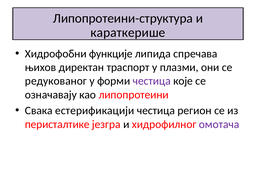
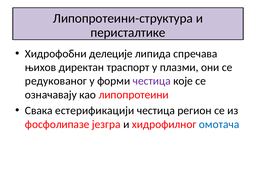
караткерише: караткерише -> перисталтике (128, 32)
функције: функције -> делеције (111, 54)
перисталтике: перисталтике -> фосфолипазе (57, 124)
омотача colour: purple -> blue (219, 124)
